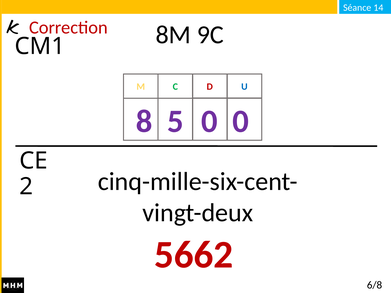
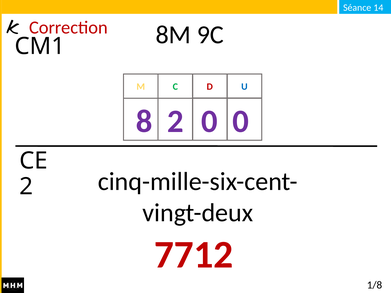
8 5: 5 -> 2 (175, 121)
5662: 5662 -> 7712 (194, 255)
6/8: 6/8 -> 1/8 (374, 285)
